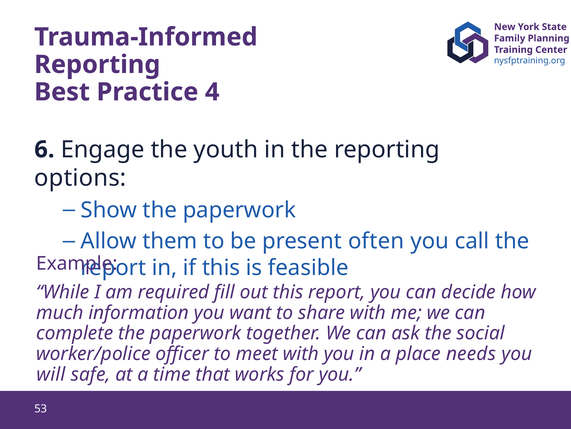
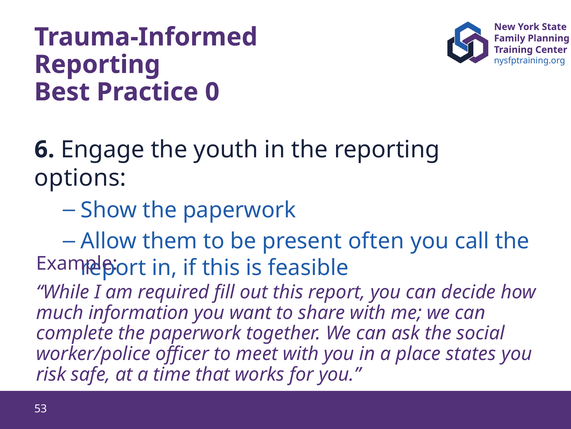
4: 4 -> 0 (212, 92)
needs: needs -> states (471, 353)
will: will -> risk (51, 374)
